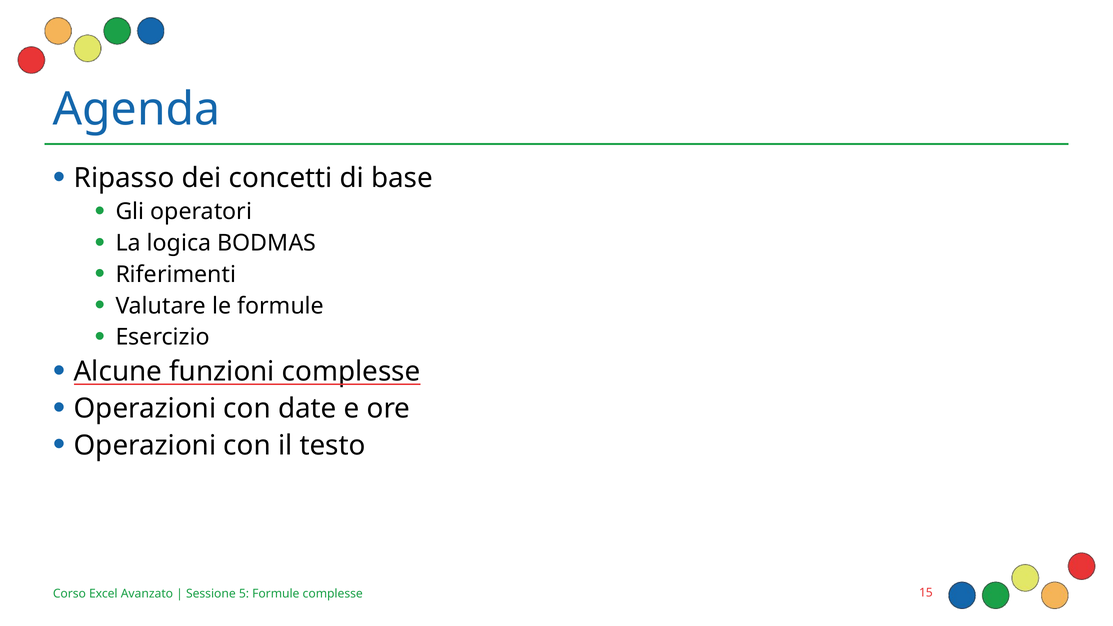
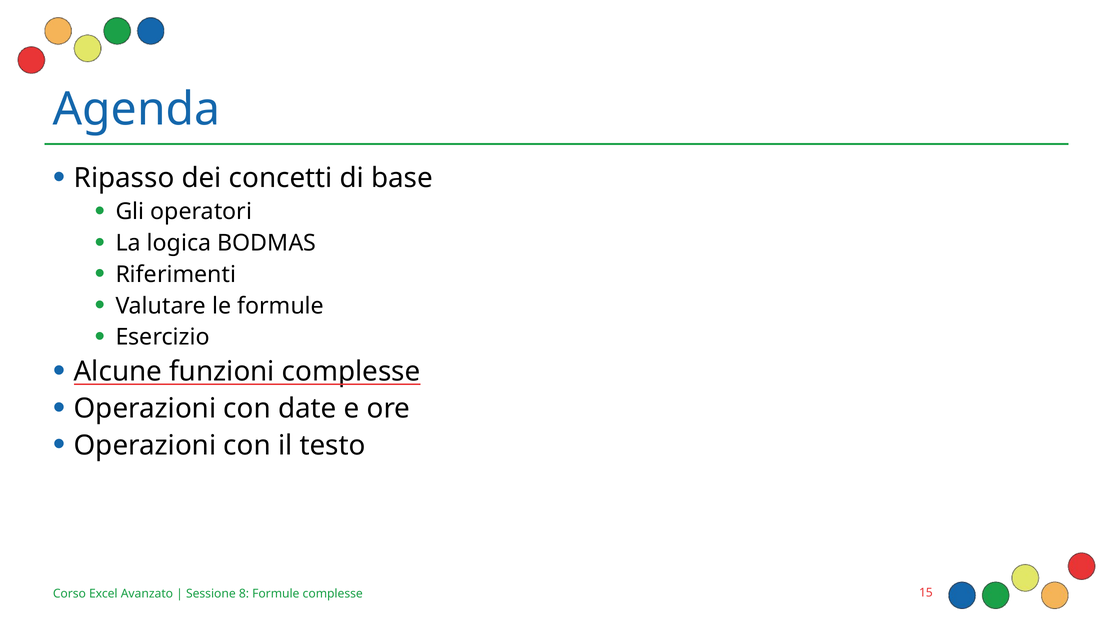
5: 5 -> 8 (244, 594)
